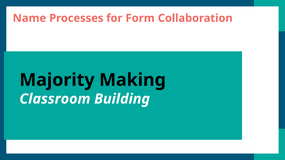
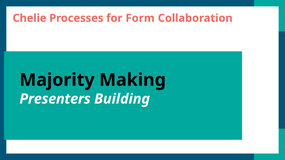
Name: Name -> Chelie (30, 18)
Classroom: Classroom -> Presenters (55, 99)
